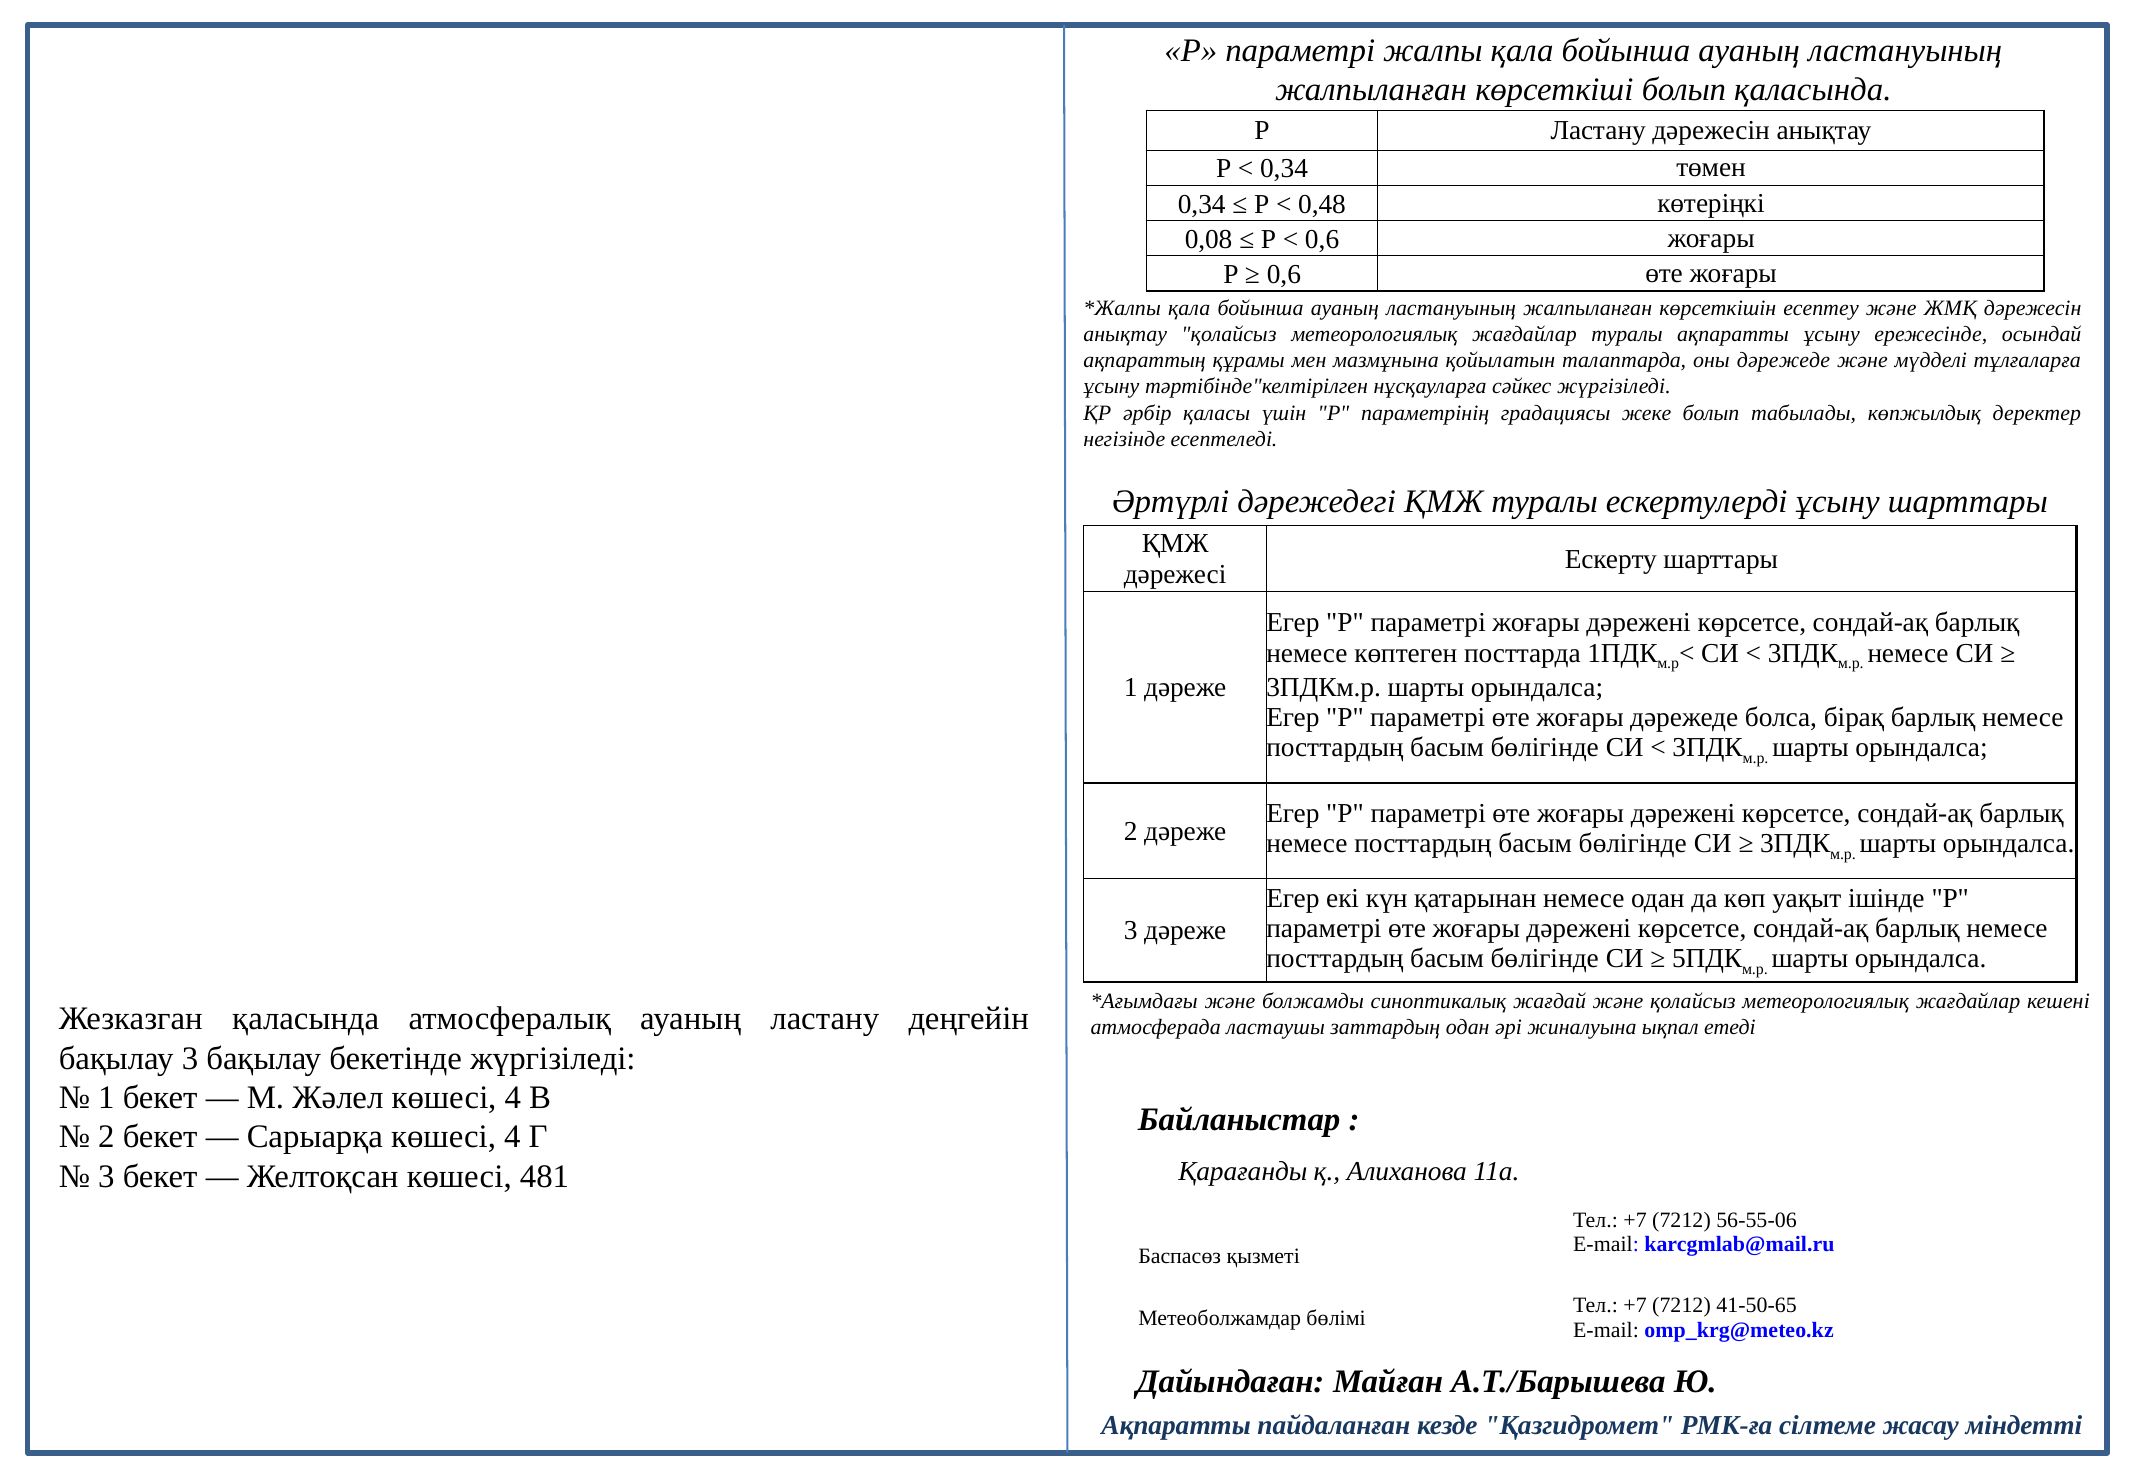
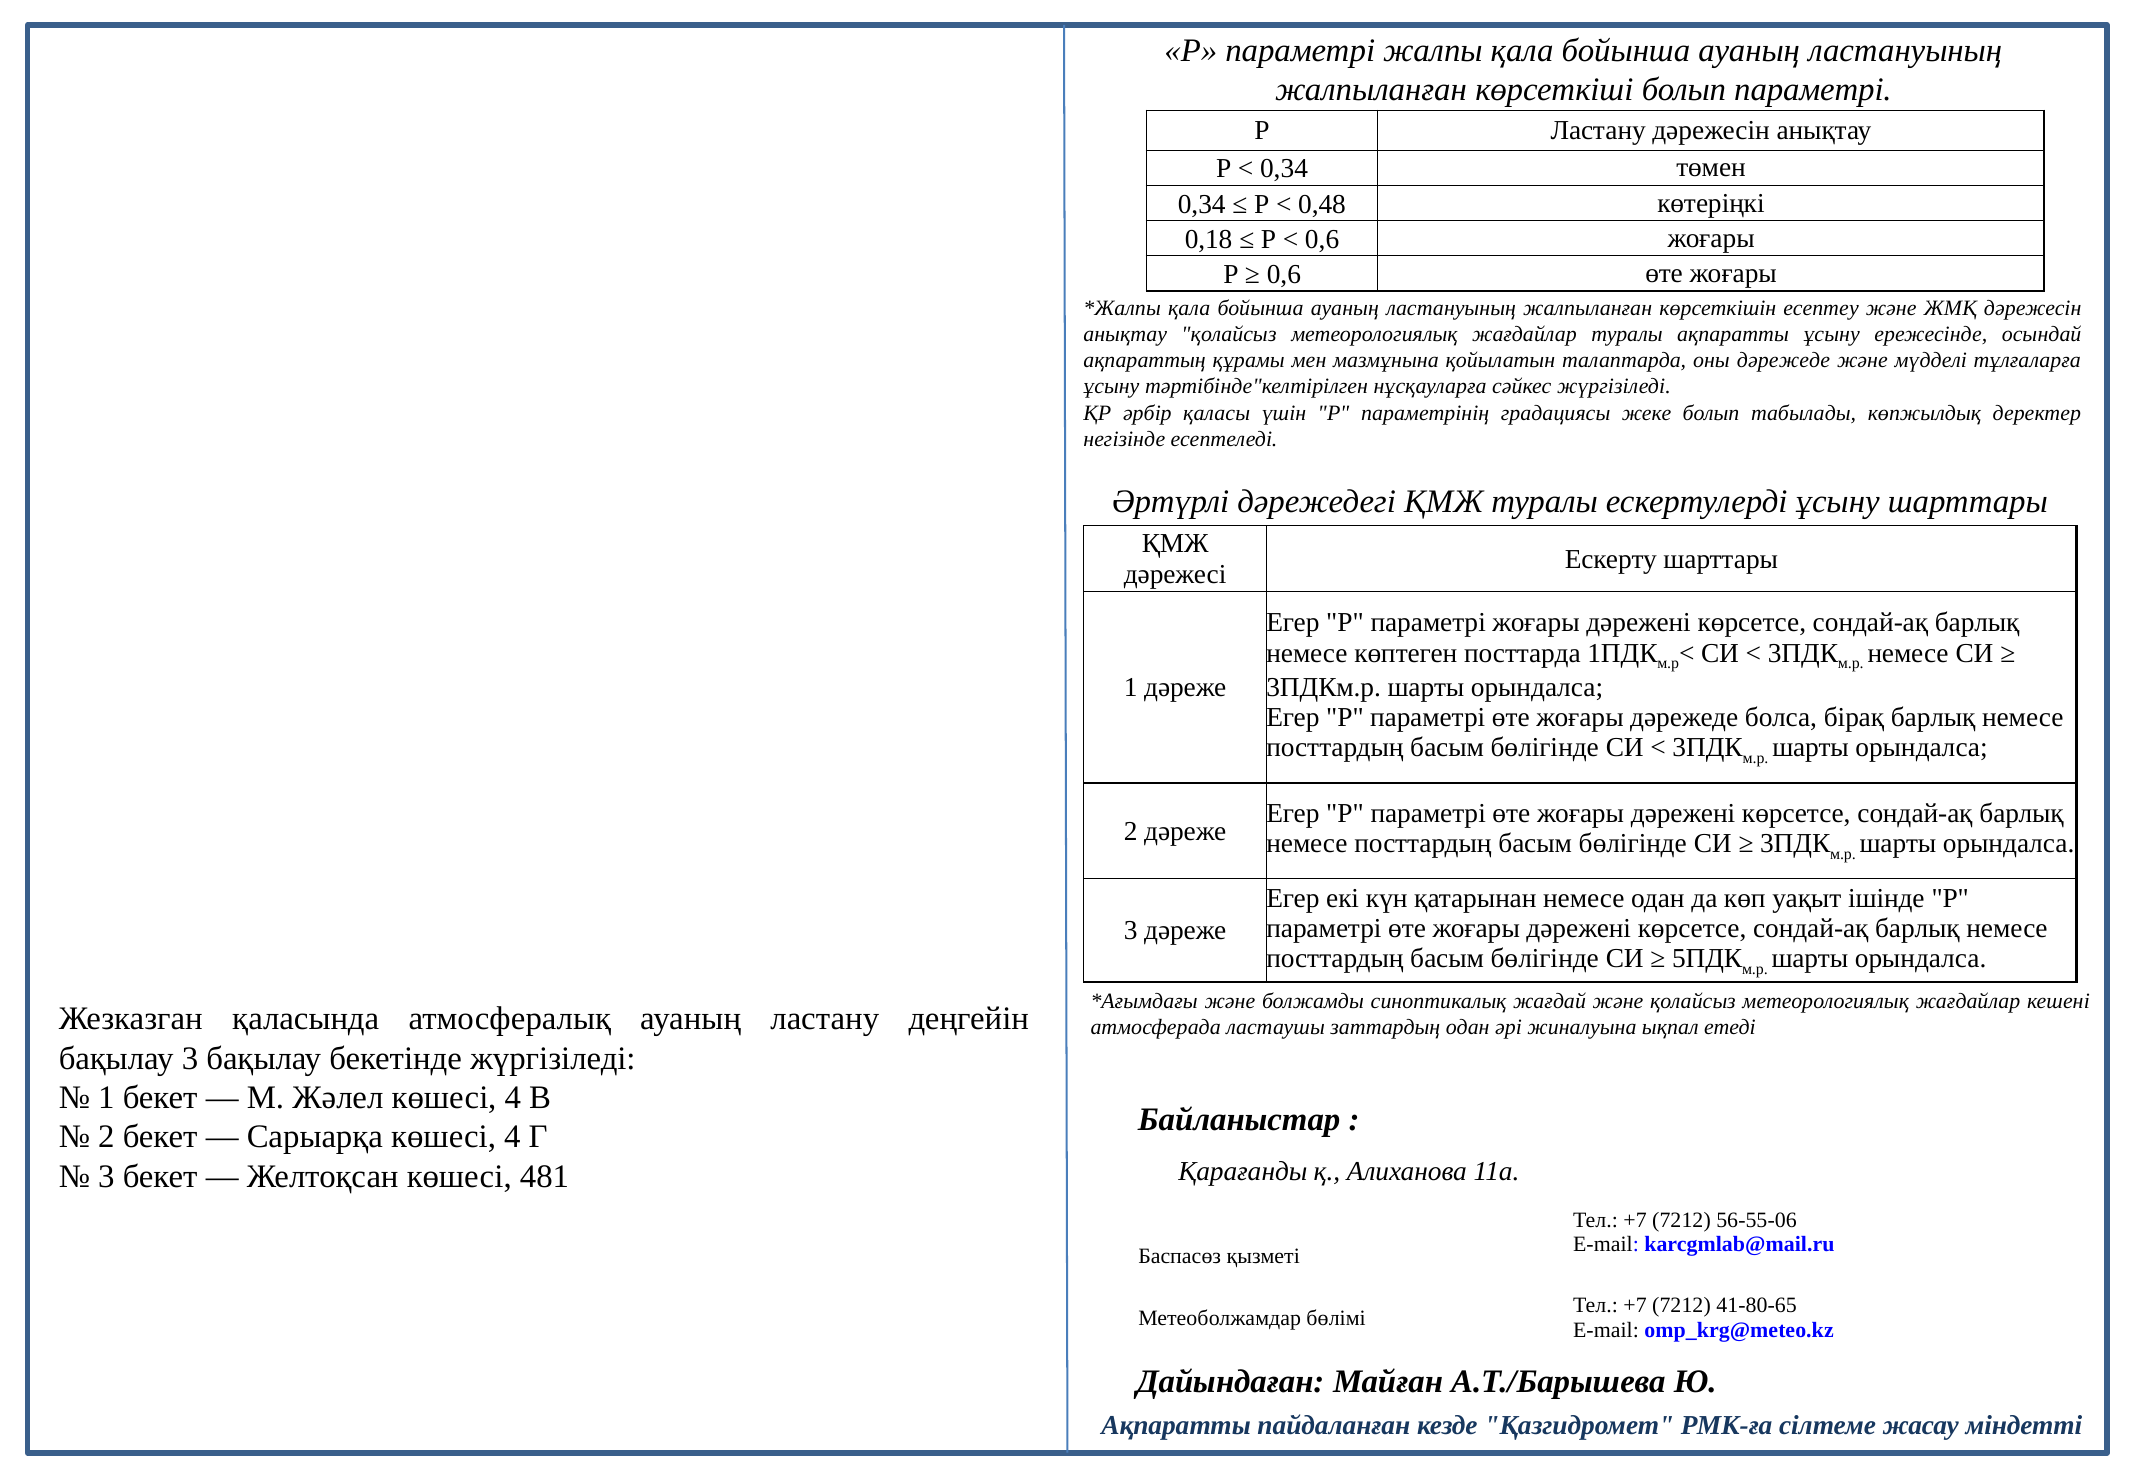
болып қаласында: қаласында -> параметрі (1813, 90)
0,08: 0,08 -> 0,18 (1209, 239)
41-50-65: 41-50-65 -> 41-80-65 (1757, 1306)
